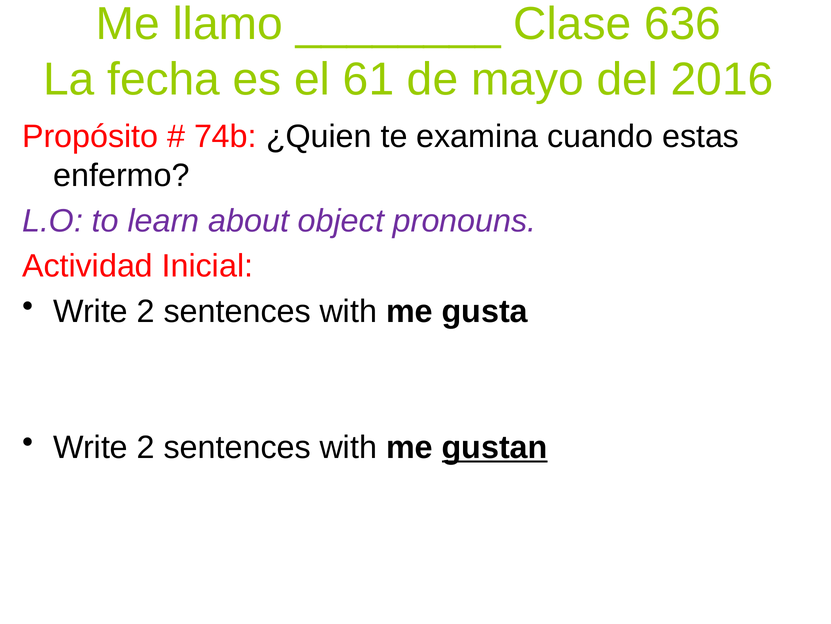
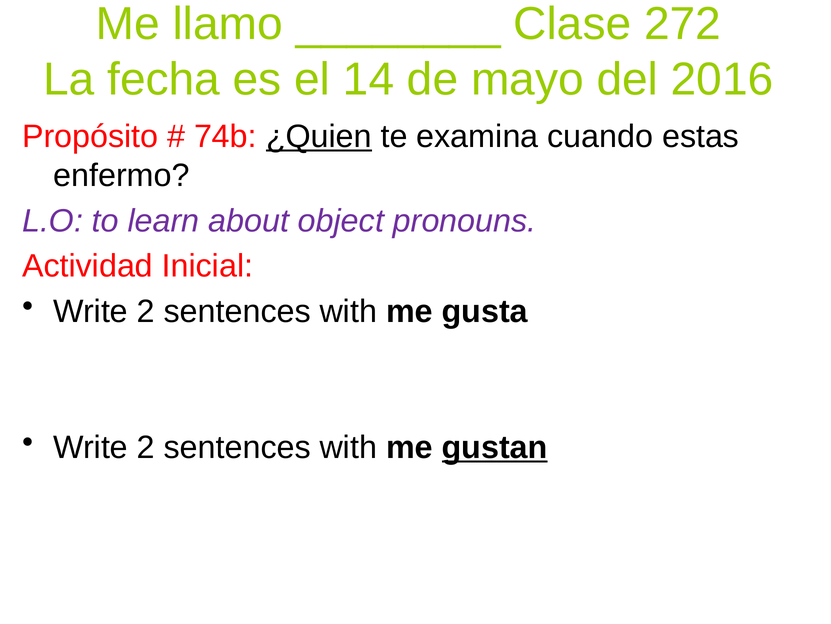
636: 636 -> 272 (683, 24)
61: 61 -> 14 (369, 79)
¿Quien underline: none -> present (319, 137)
